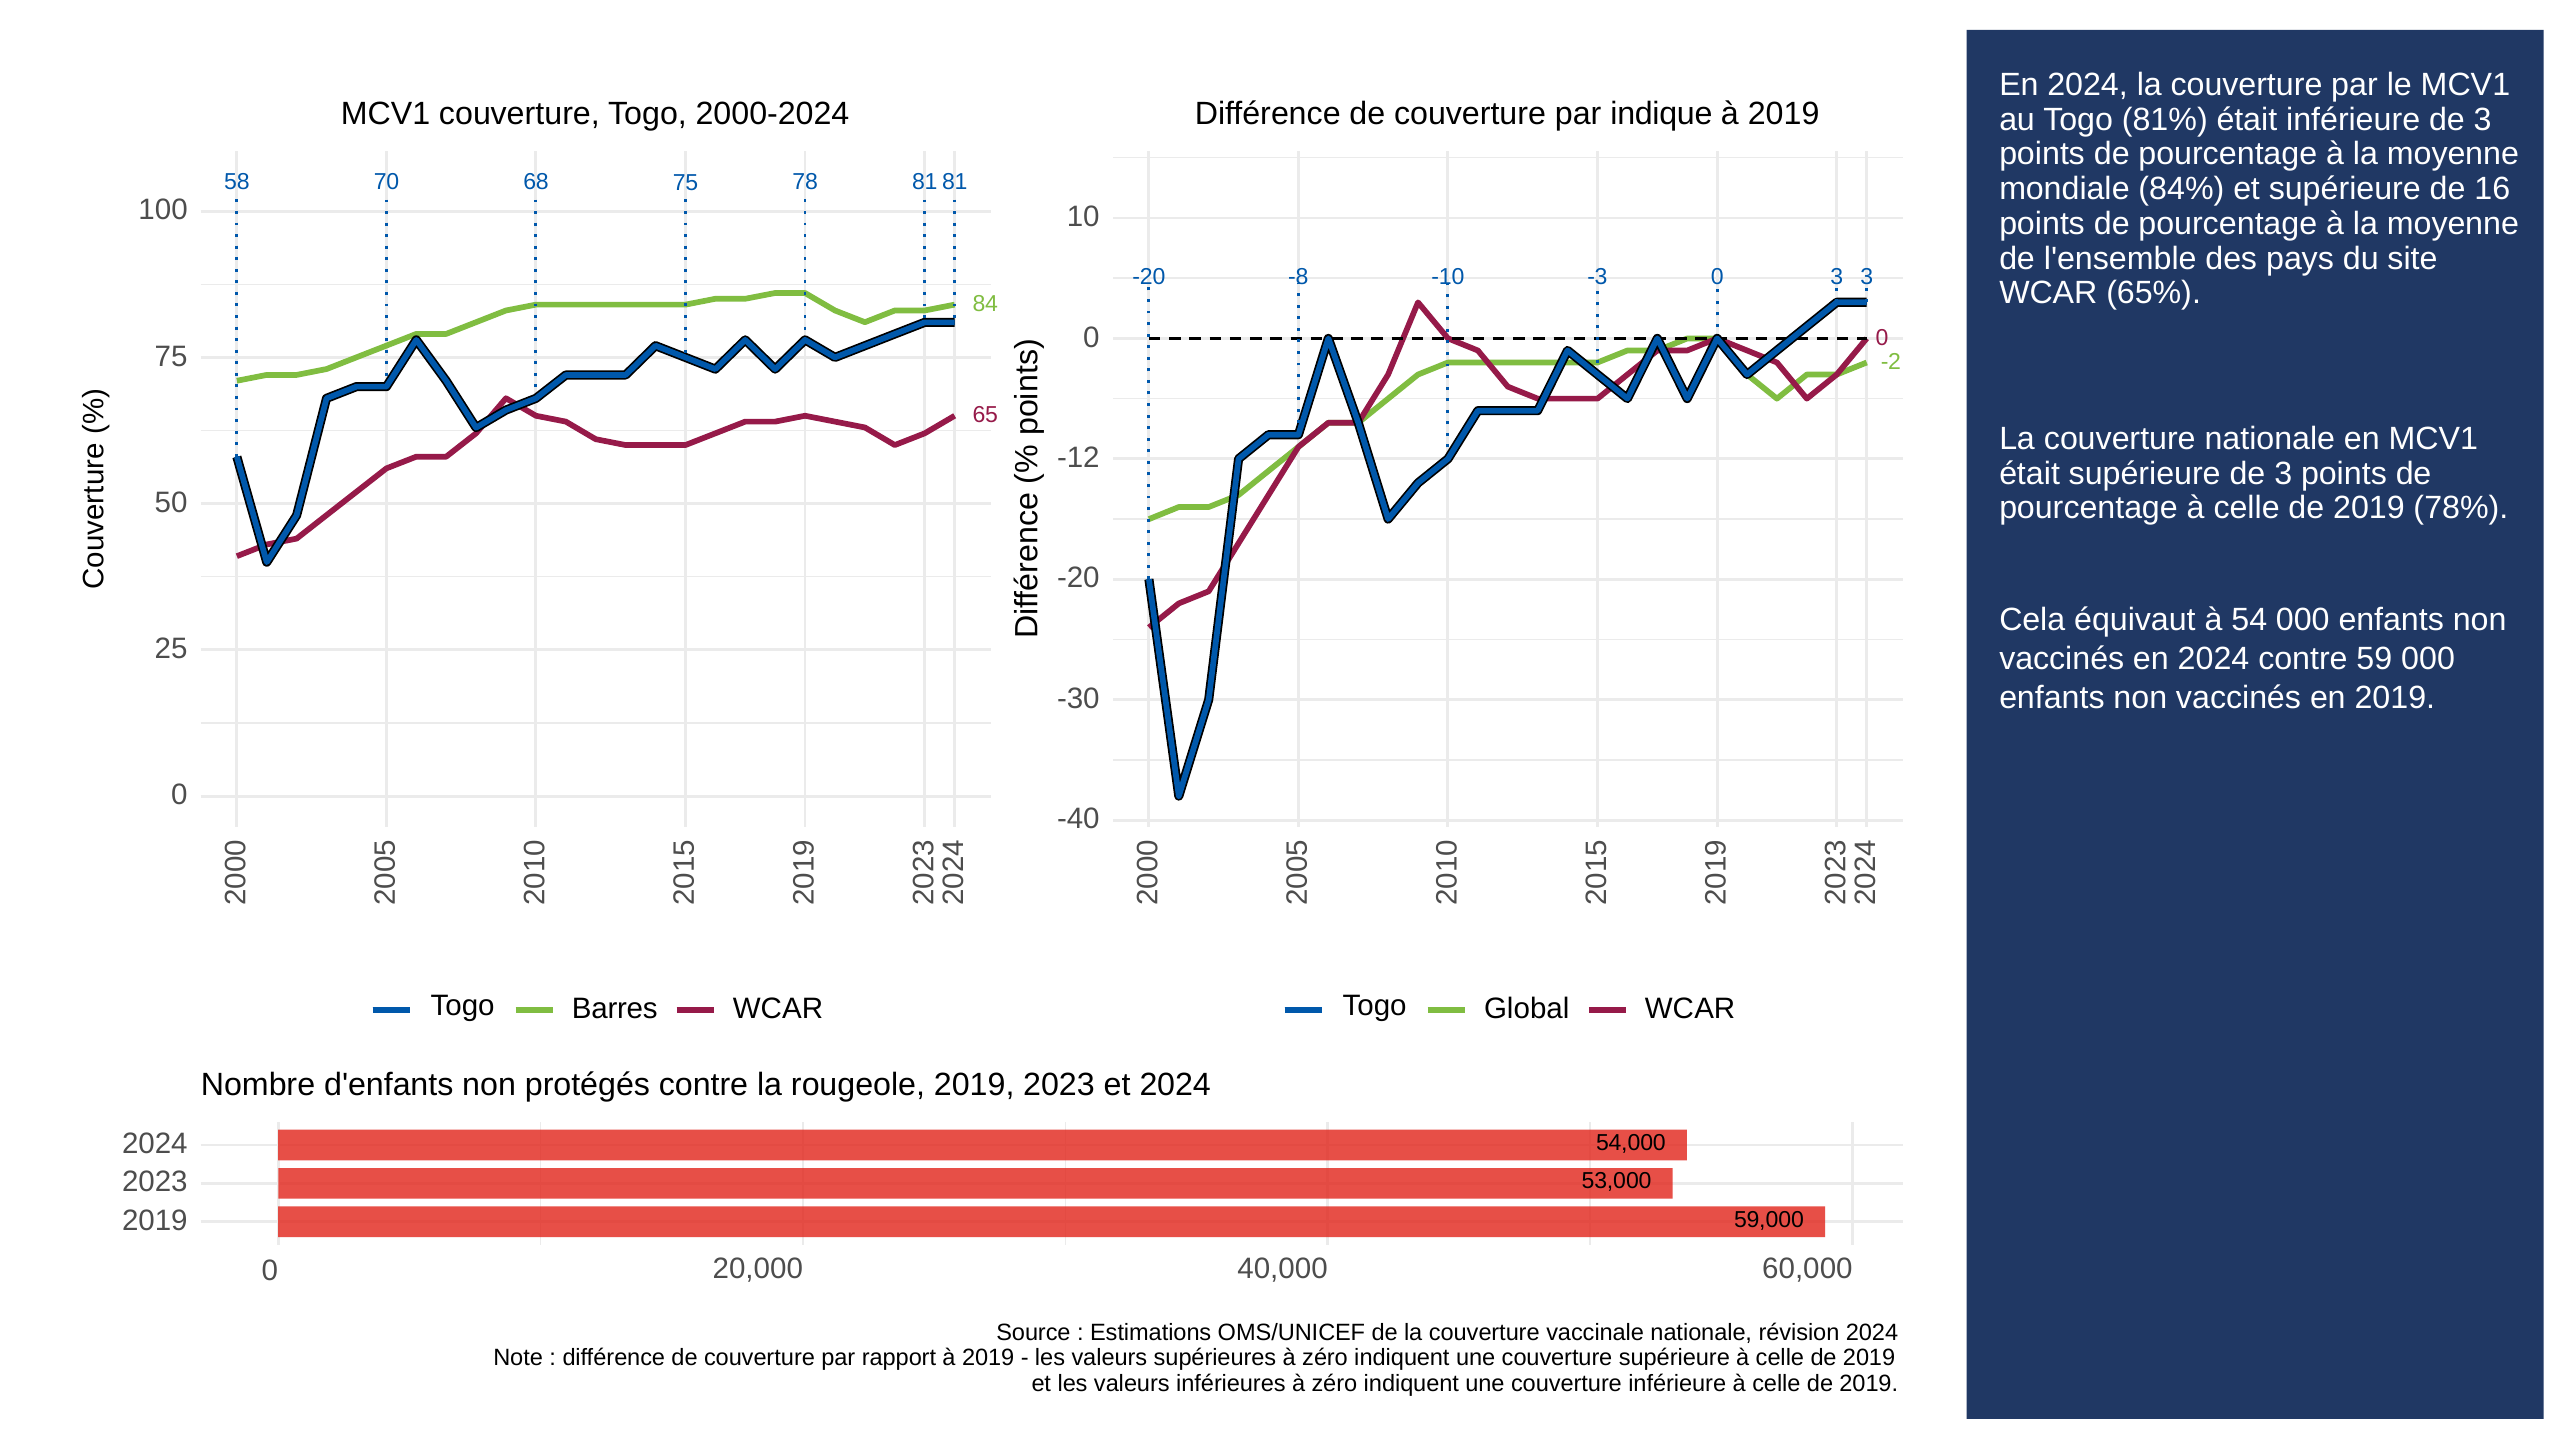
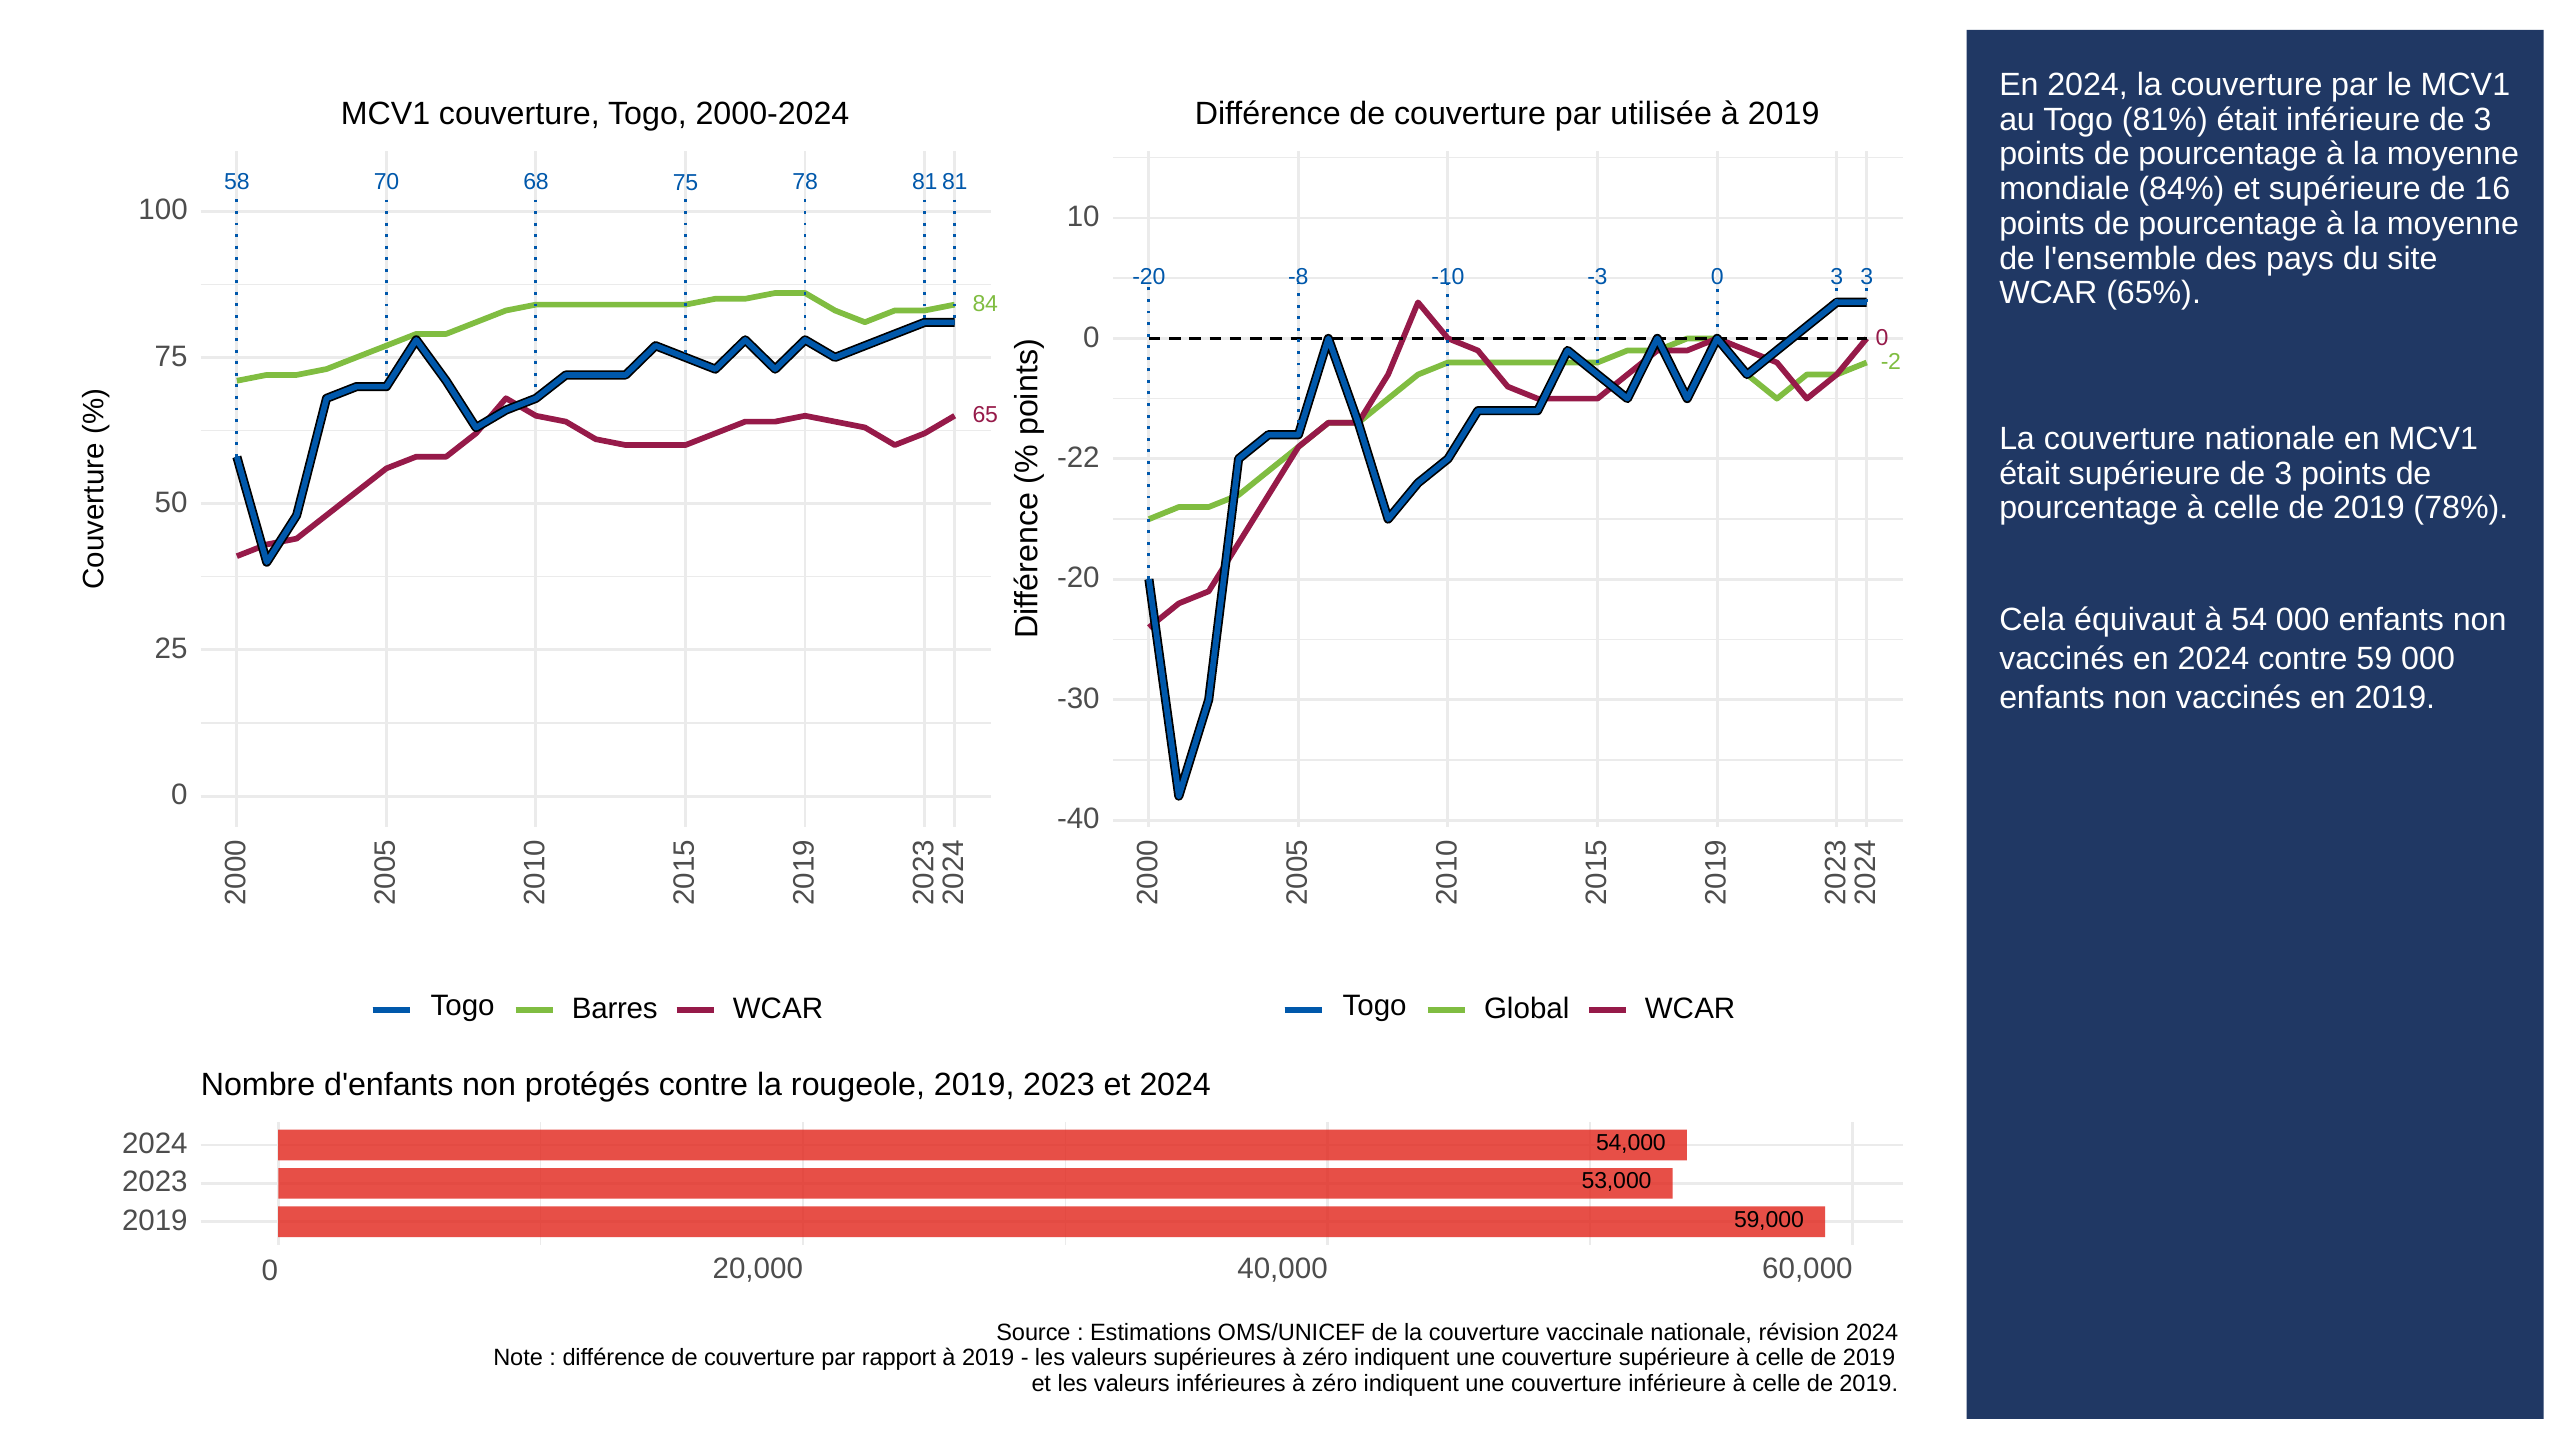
indique: indique -> utilisée (1661, 114)
-12: -12 -> -22 (1078, 458)
